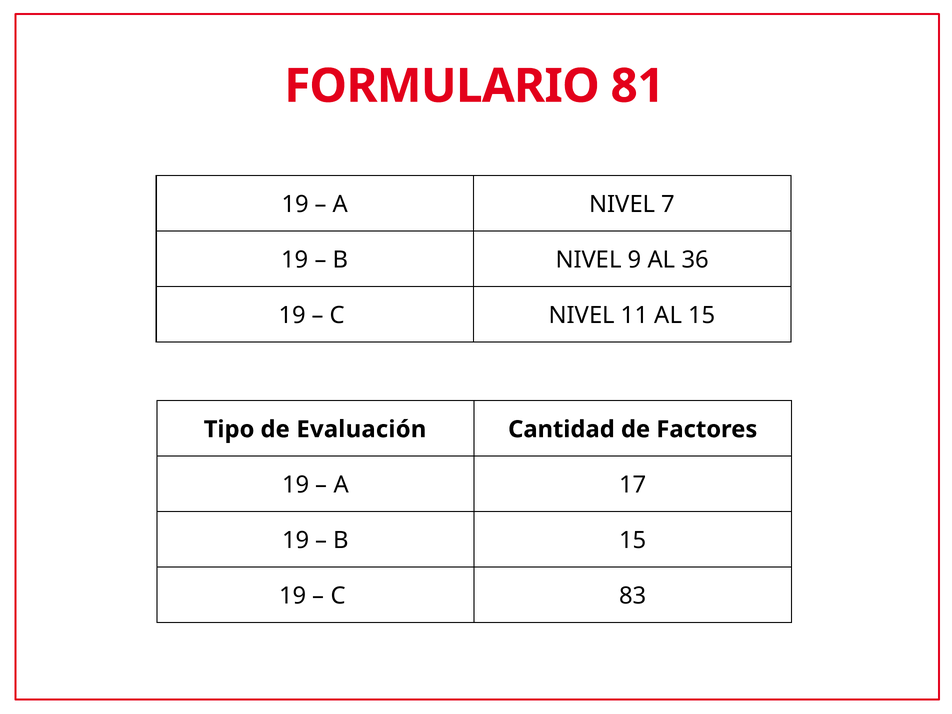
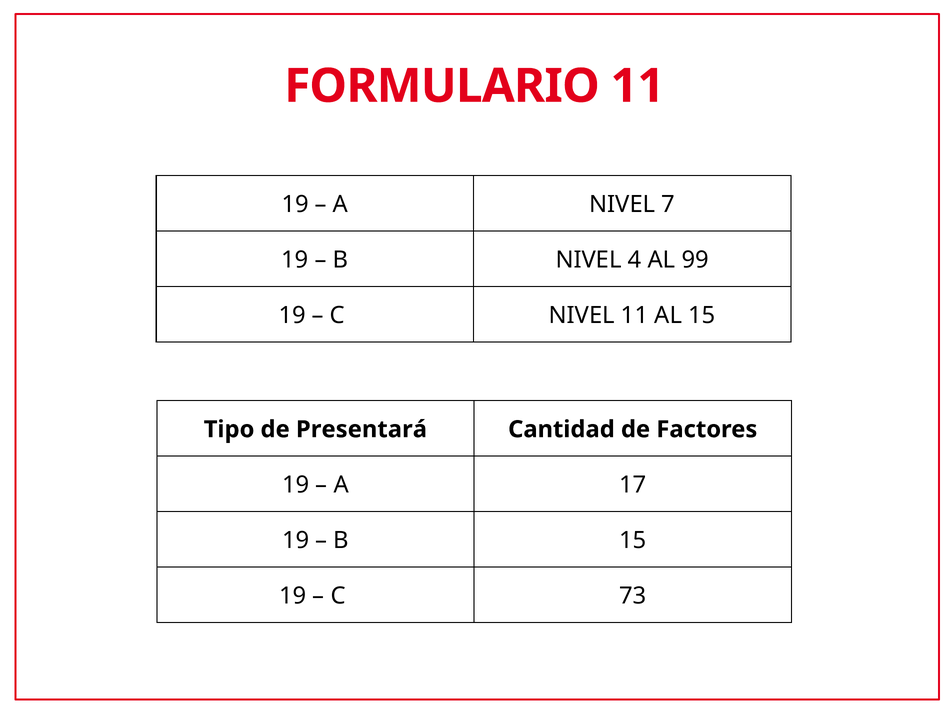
FORMULARIO 81: 81 -> 11 (638, 86)
9: 9 -> 4 (635, 260)
36: 36 -> 99 (695, 260)
Evaluación: Evaluación -> Presentará (361, 429)
83: 83 -> 73 (633, 596)
